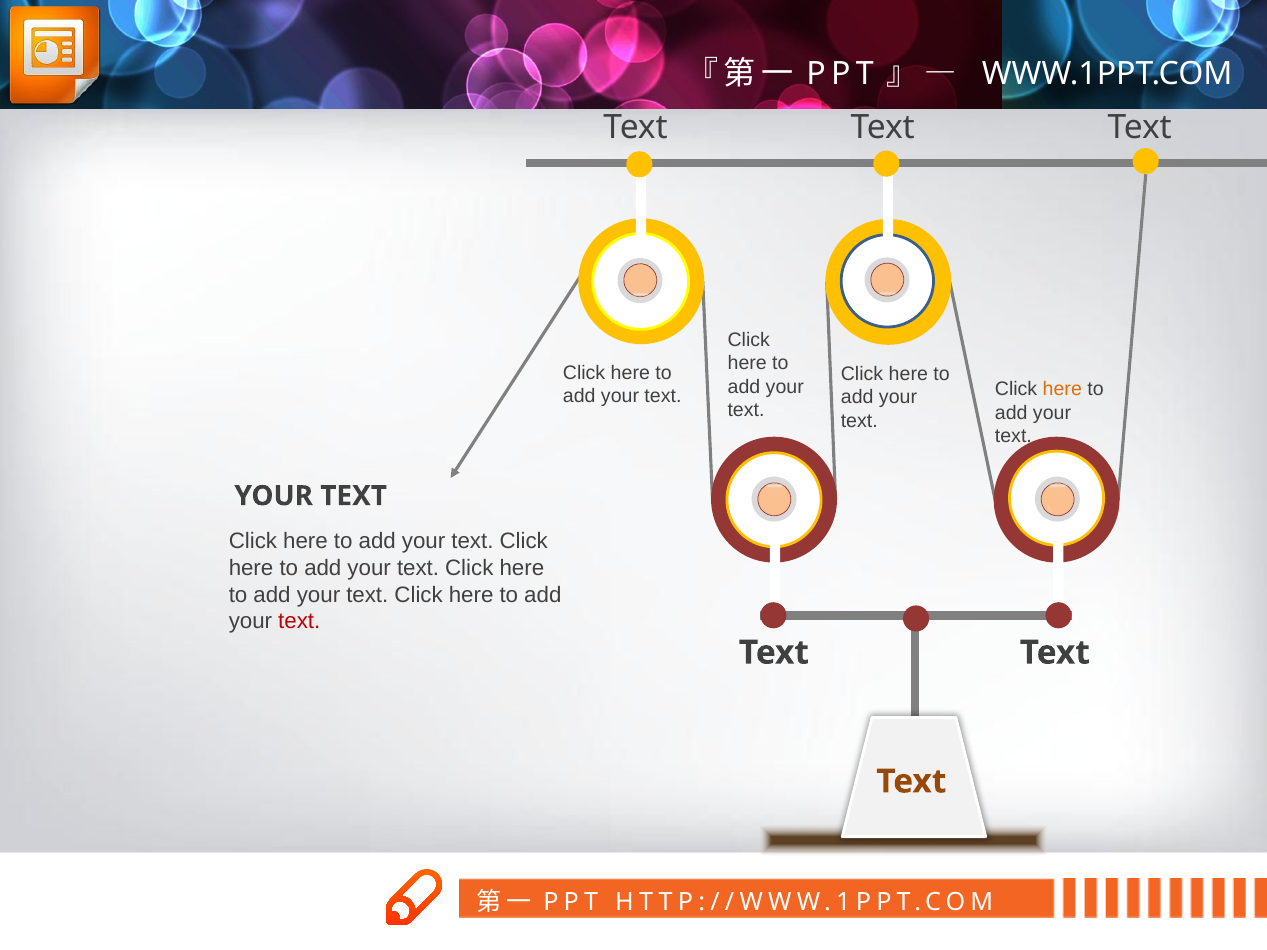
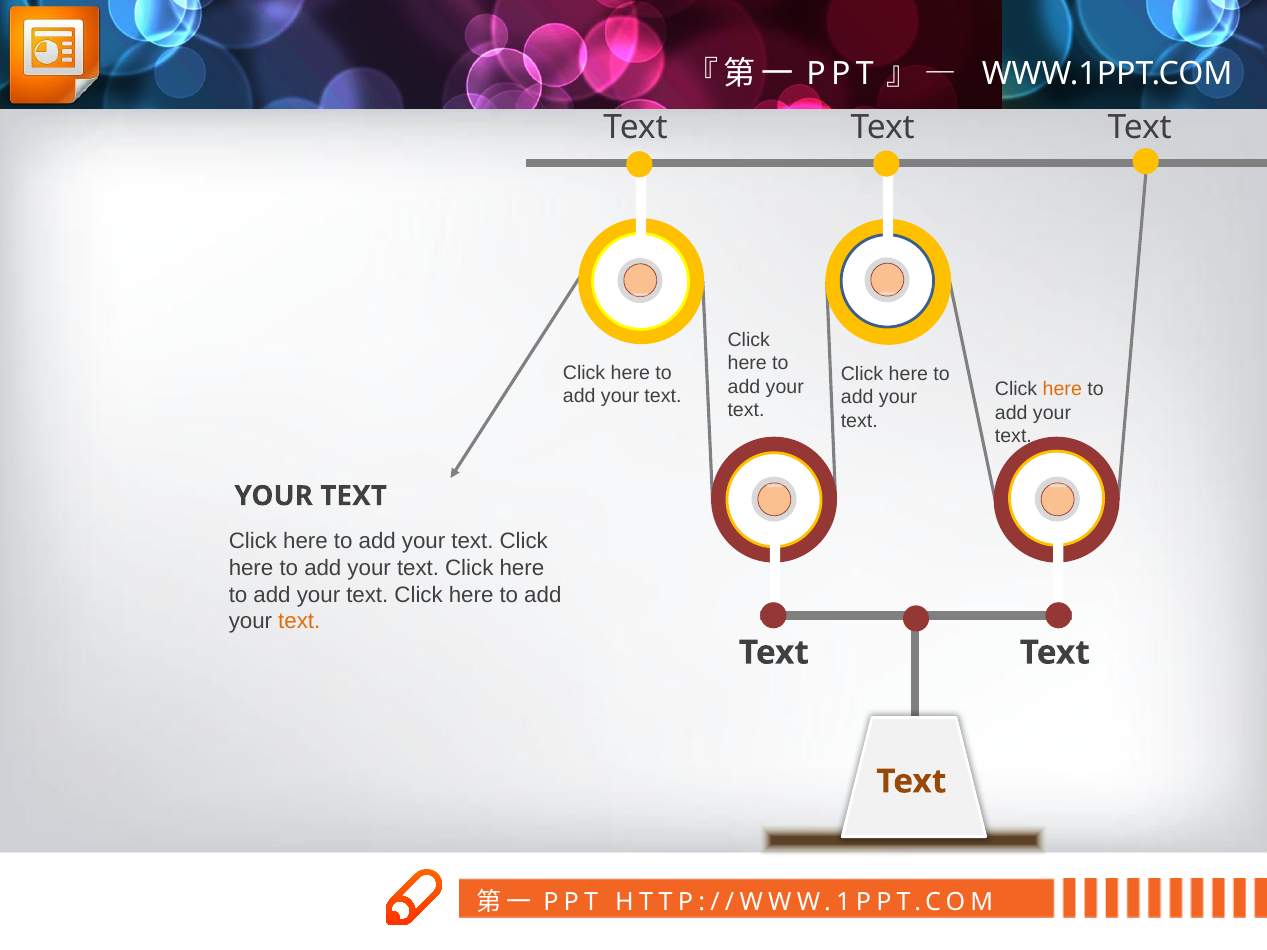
text colour: red -> orange (299, 622)
